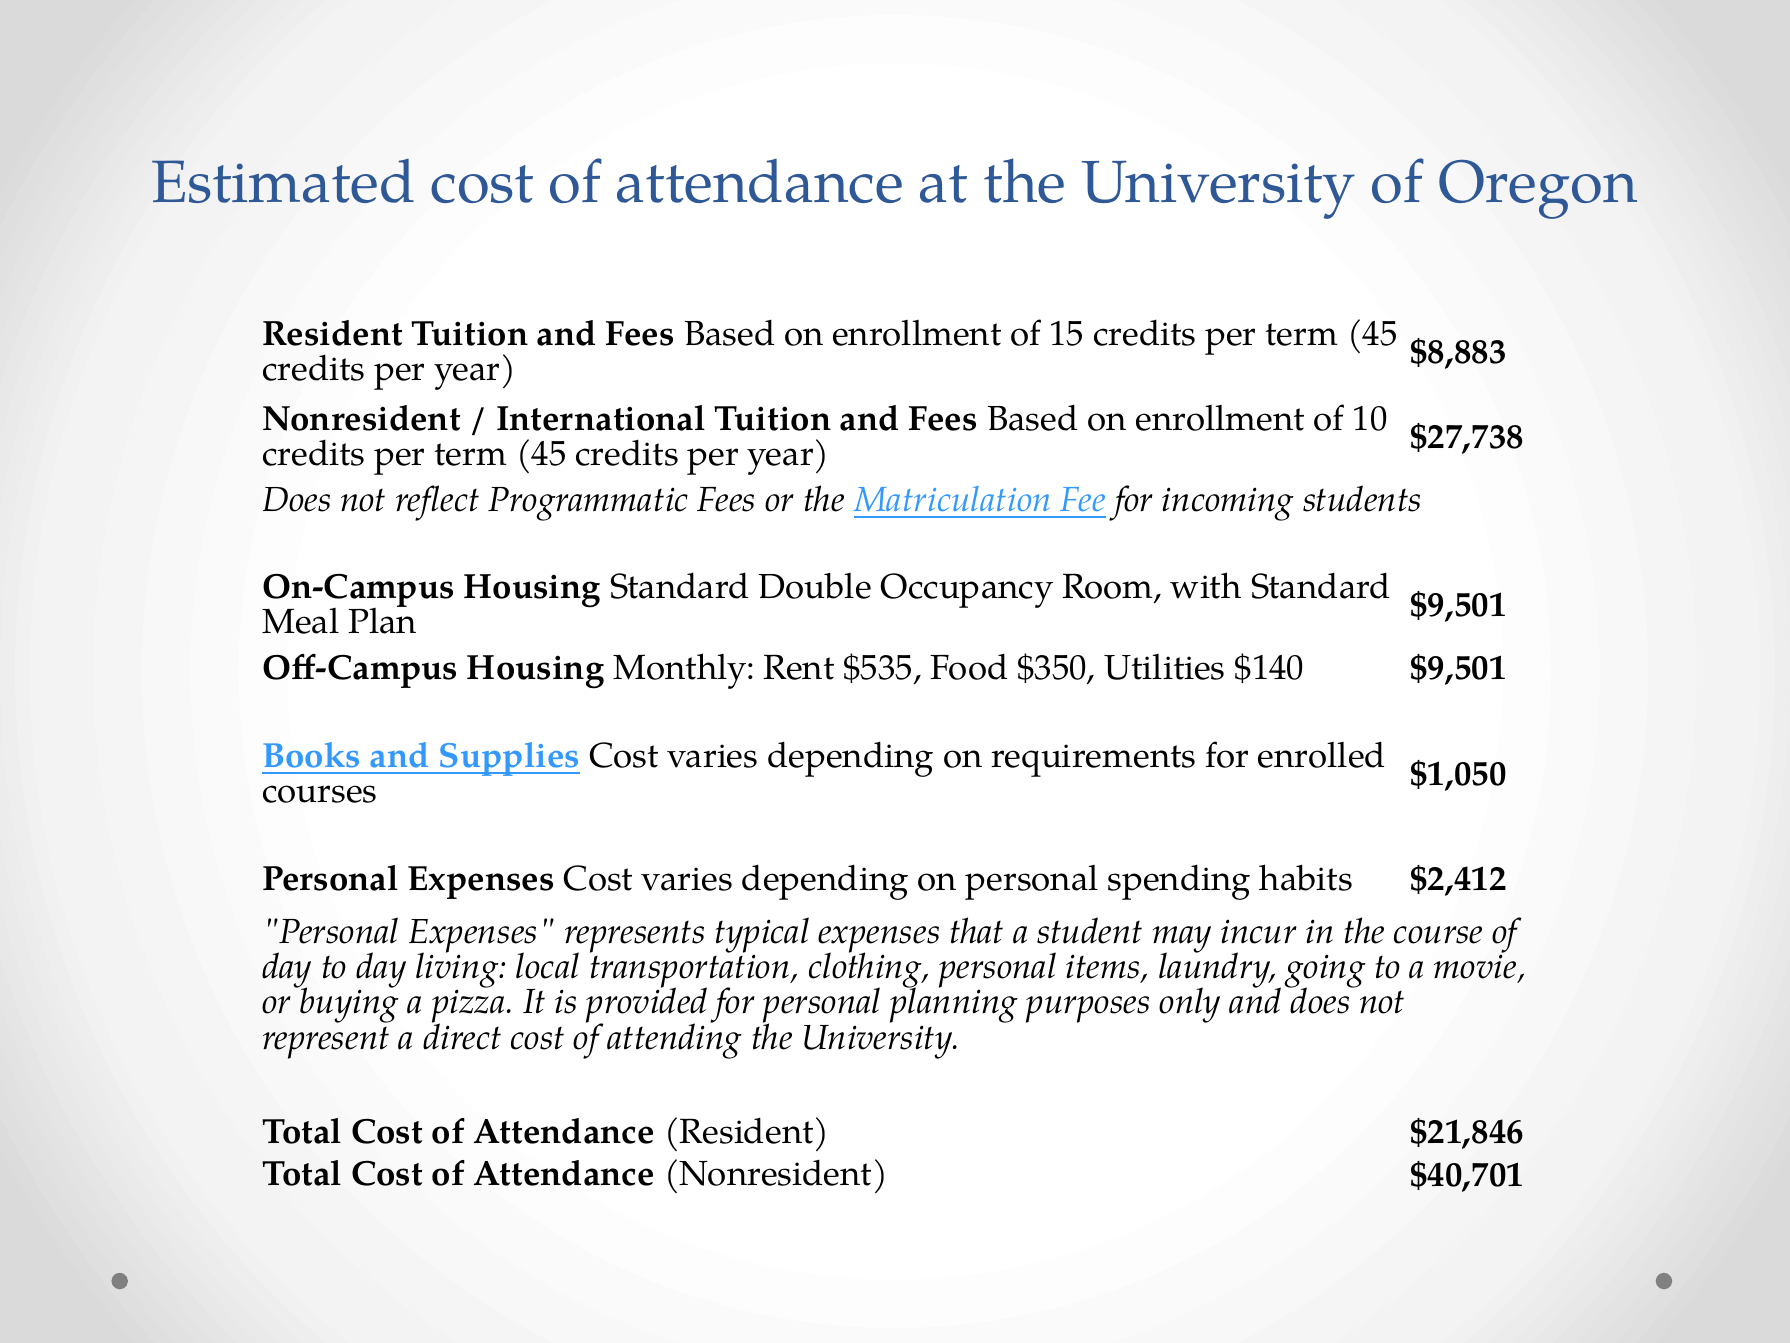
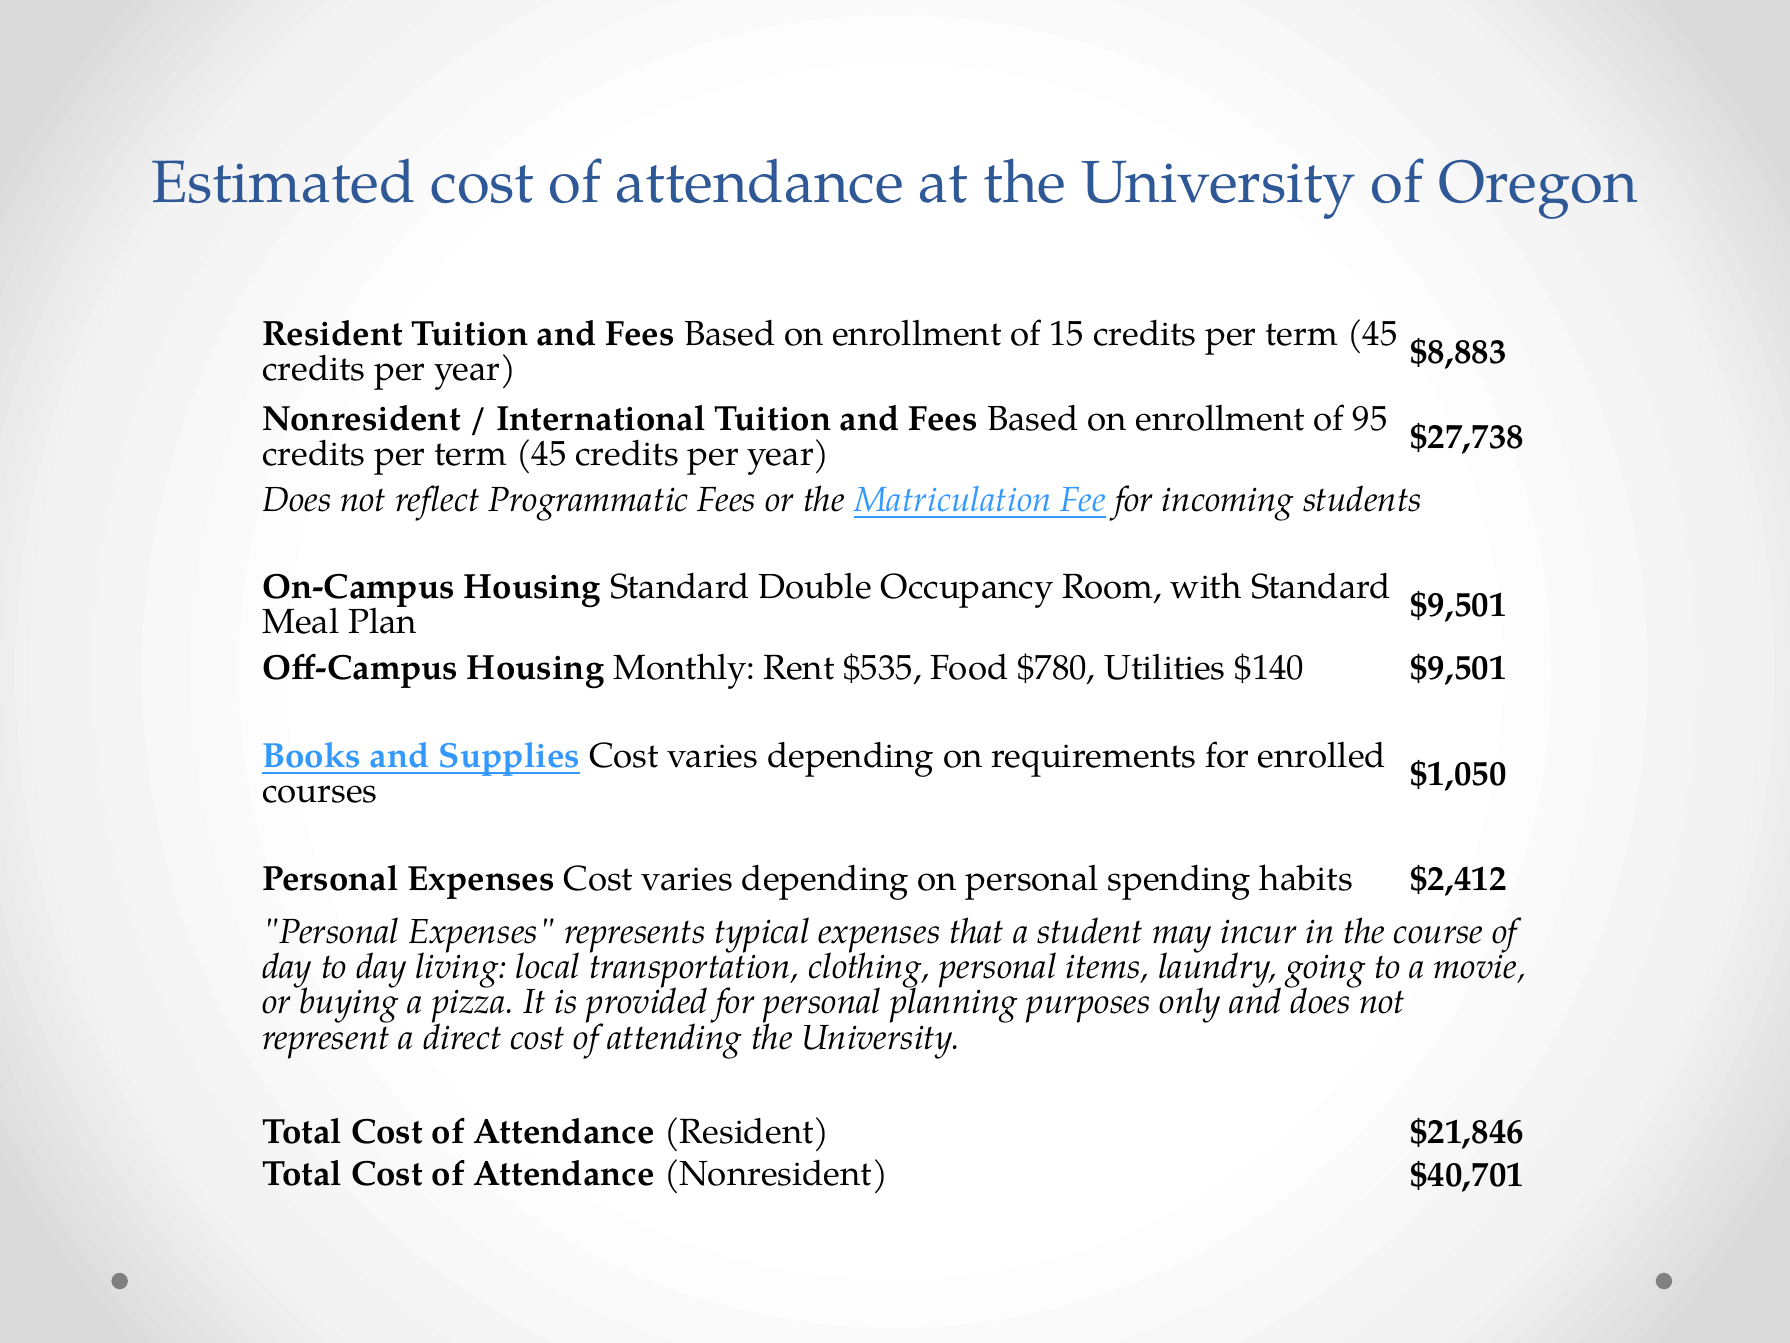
10: 10 -> 95 (1370, 418)
$350: $350 -> $780 (1056, 668)
